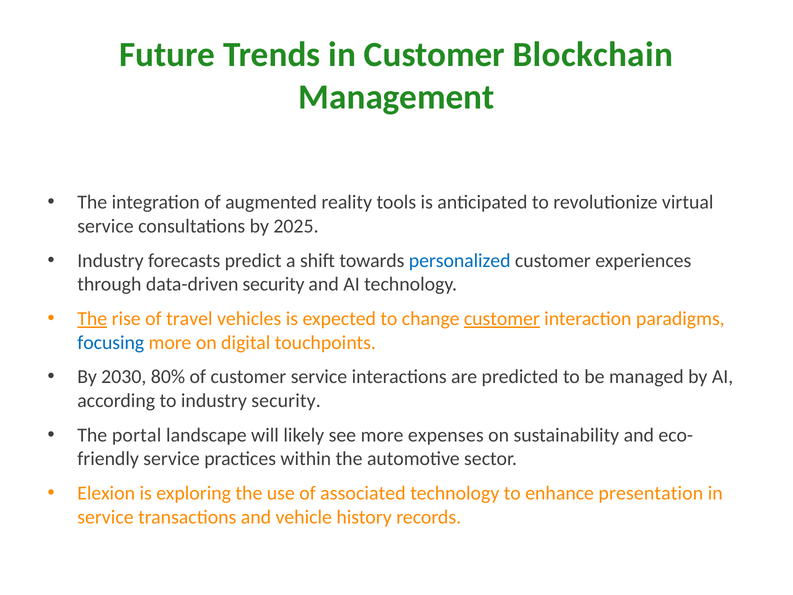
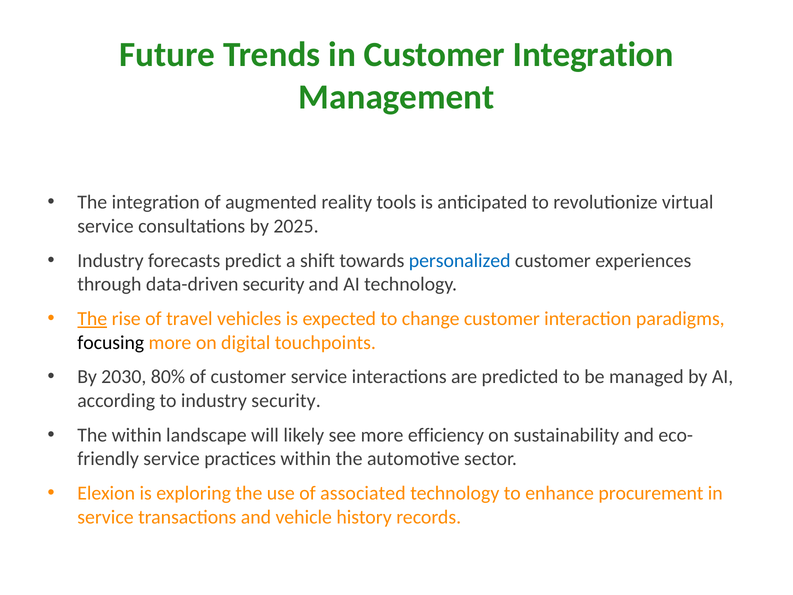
Customer Blockchain: Blockchain -> Integration (593, 55)
customer underline: present -> none (502, 319)
focusing colour: blue -> black (111, 342)
The portal: portal -> within (137, 435)
expenses: expenses -> efficiency (446, 435)
presentation: presentation -> procurement (651, 493)
